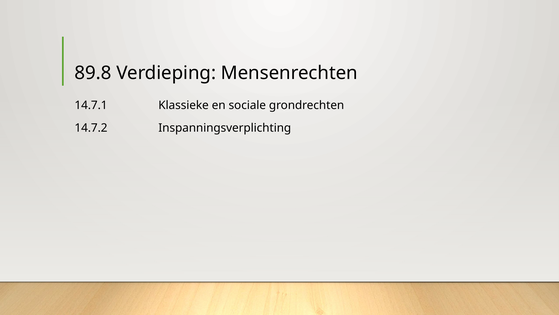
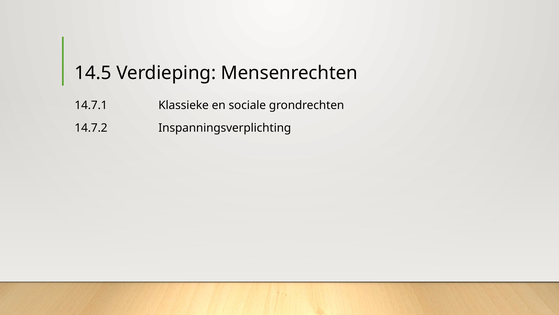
89.8: 89.8 -> 14.5 (93, 73)
